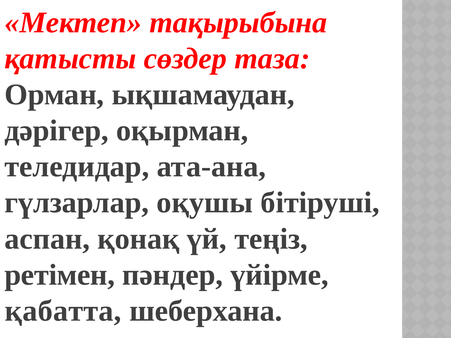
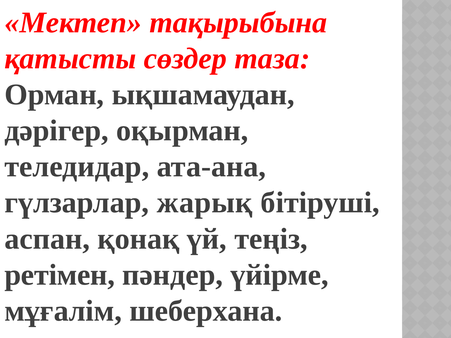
оқушы: оқушы -> жарық (205, 203)
қабатта: қабатта -> мұғалім (63, 311)
